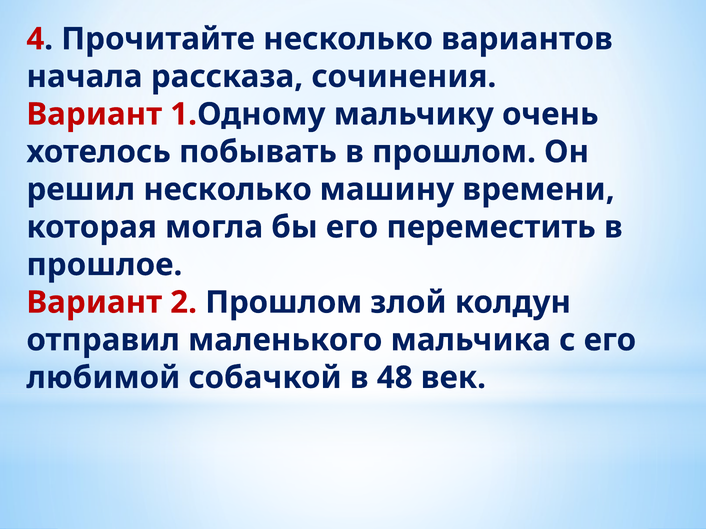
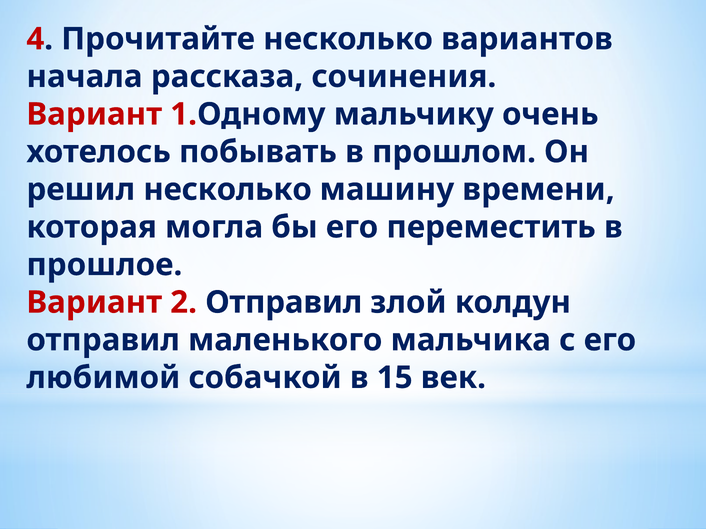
2 Прошлом: Прошлом -> Отправил (284, 303)
48: 48 -> 15 (395, 378)
